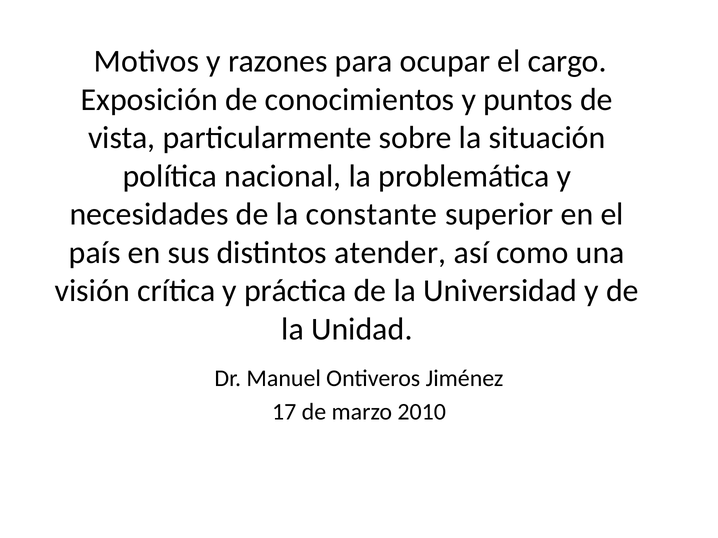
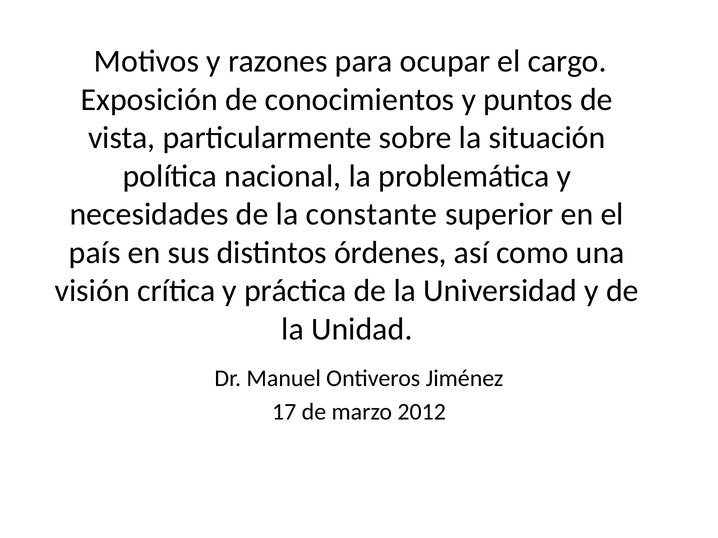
atender: atender -> órdenes (391, 253)
2010: 2010 -> 2012 (422, 412)
